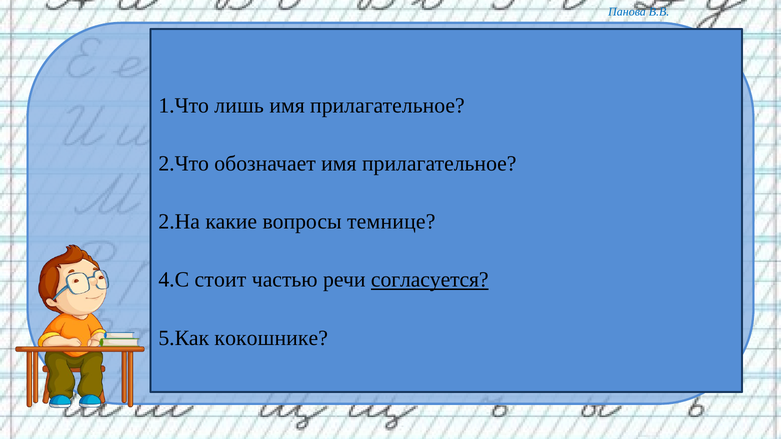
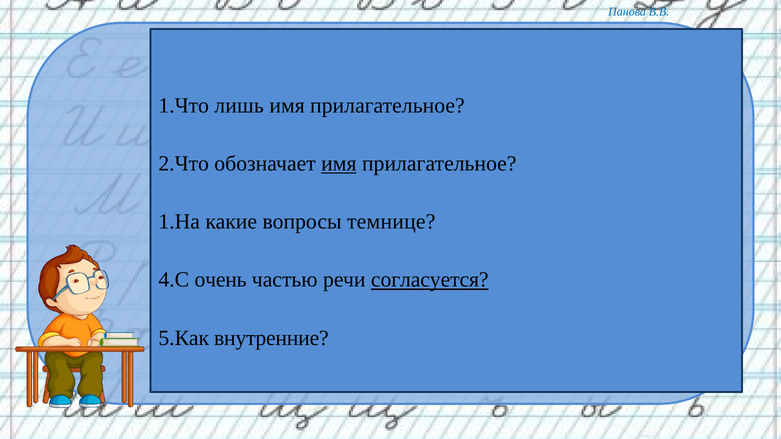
имя underline: none -> present (339, 164)
2.На: 2.На -> 1.На (179, 222)
стоит: стоит -> очень (221, 280)
кокошнике: кокошнике -> внутренние (271, 338)
